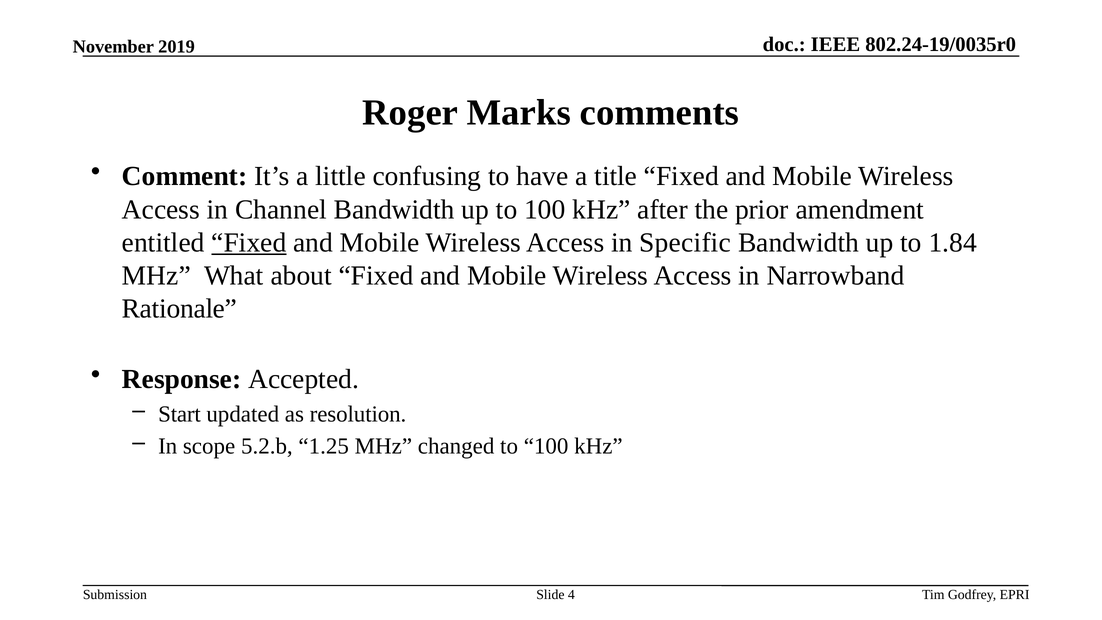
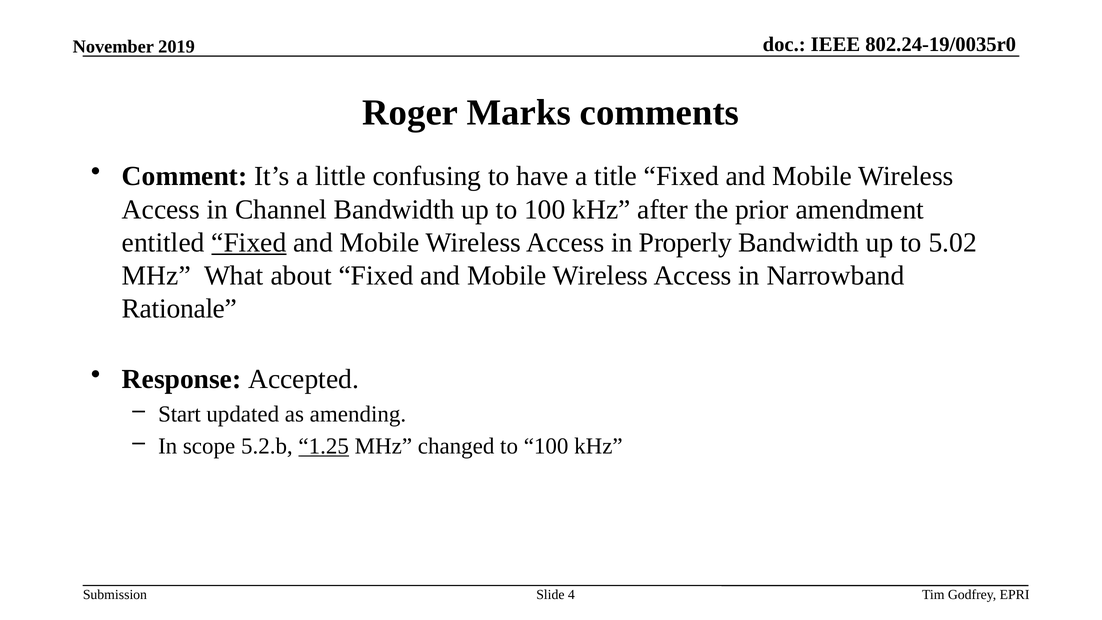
Specific: Specific -> Properly (685, 242)
1.84: 1.84 -> 5.02 (953, 242)
resolution: resolution -> amending (358, 414)
1.25 underline: none -> present (324, 446)
